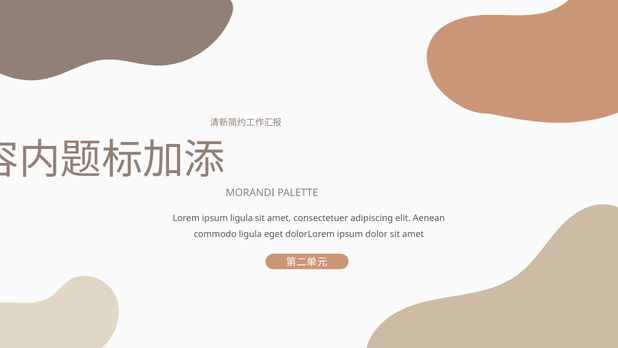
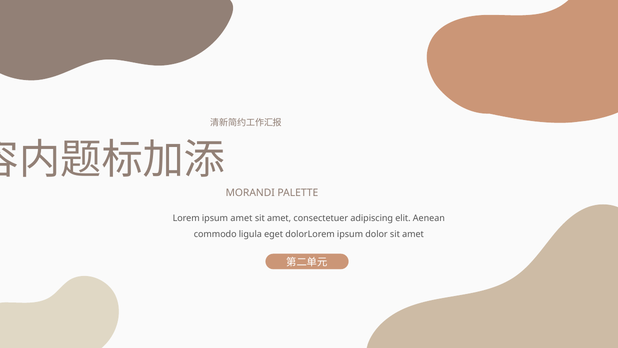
ipsum ligula: ligula -> amet (241, 218)
